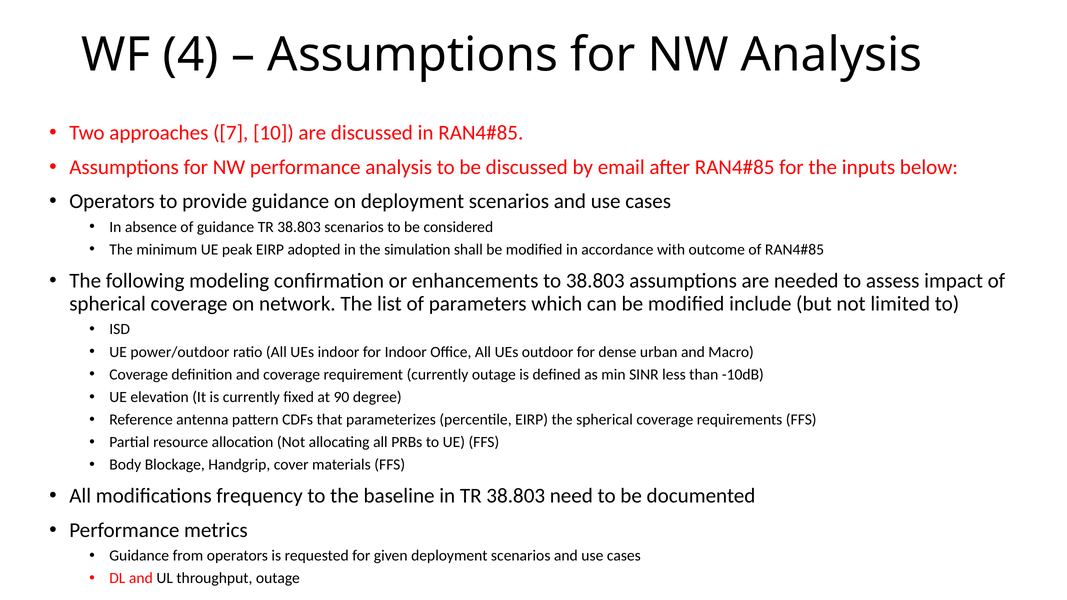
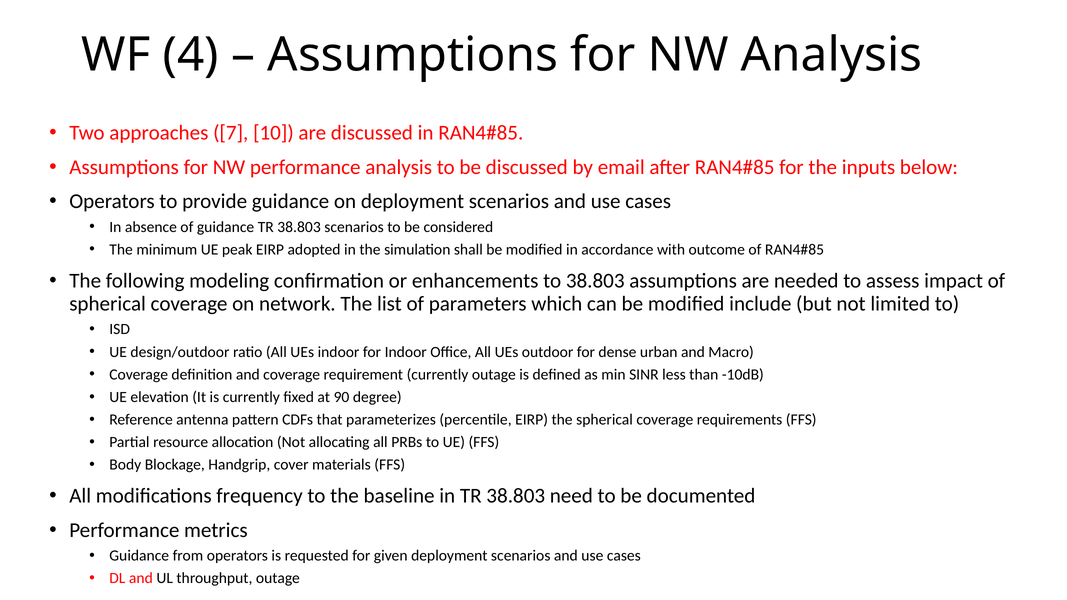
power/outdoor: power/outdoor -> design/outdoor (180, 352)
